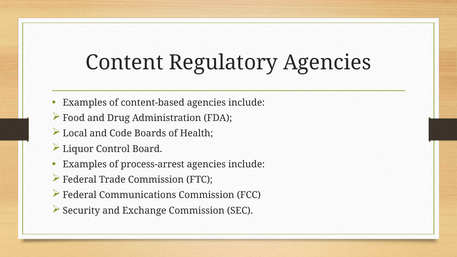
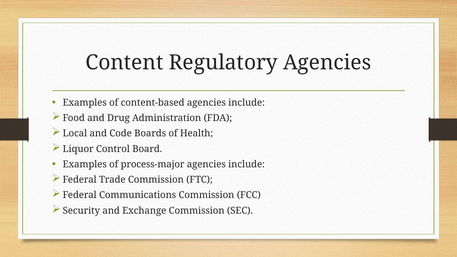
process-arrest: process-arrest -> process-major (153, 164)
